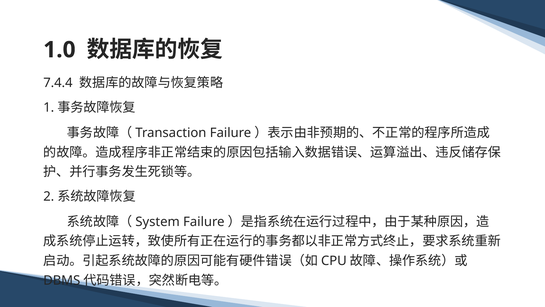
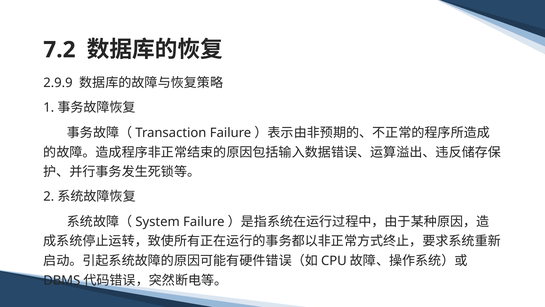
1.0: 1.0 -> 7.2 (59, 50)
7.4.4: 7.4.4 -> 2.9.9 (58, 83)
